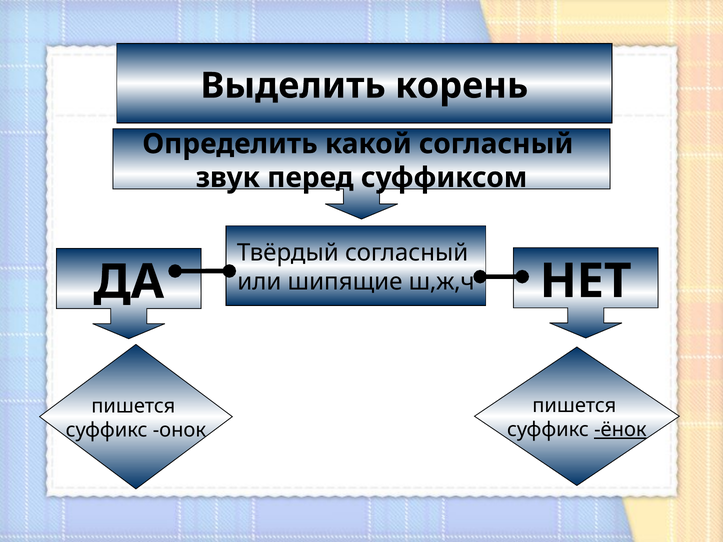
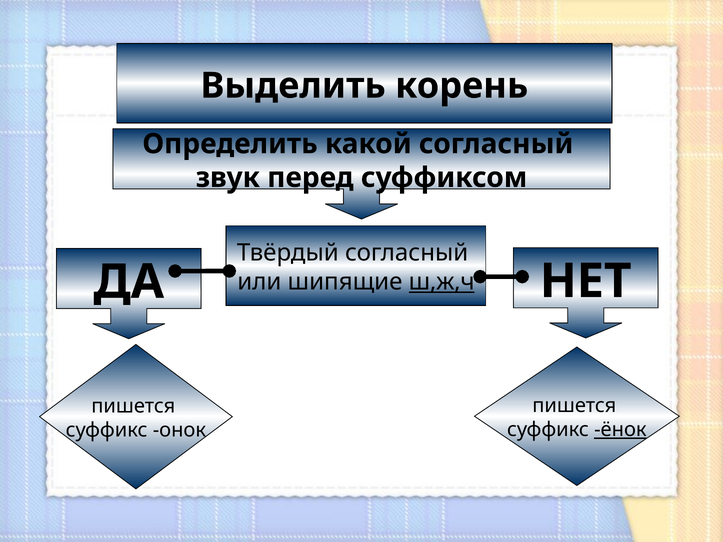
ш,ж,ч underline: none -> present (442, 282)
